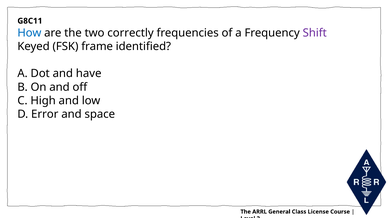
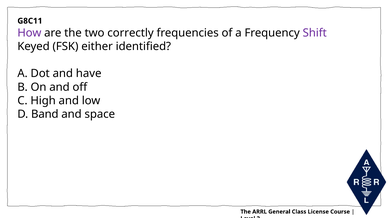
How colour: blue -> purple (29, 33)
frame: frame -> either (97, 46)
Error: Error -> Band (45, 114)
